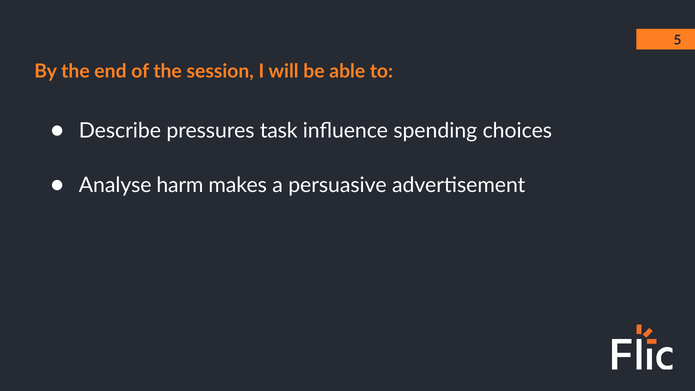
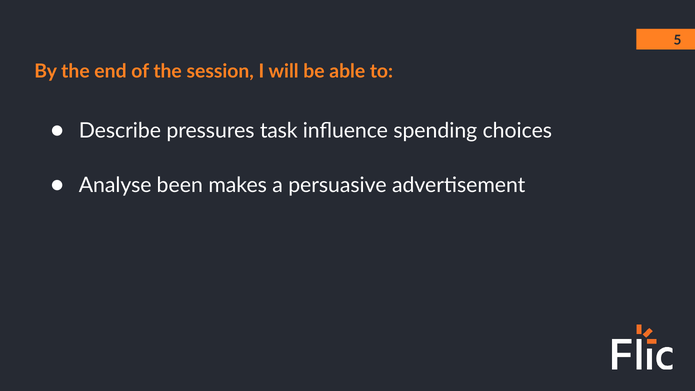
harm: harm -> been (180, 185)
